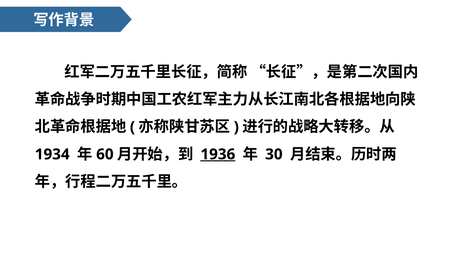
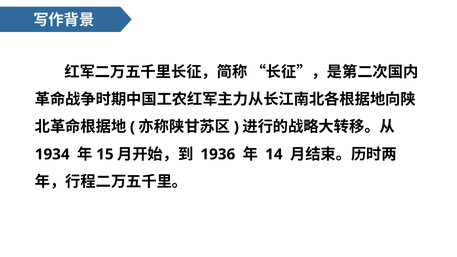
60: 60 -> 15 (105, 154)
1936 underline: present -> none (218, 154)
30: 30 -> 14 (274, 154)
